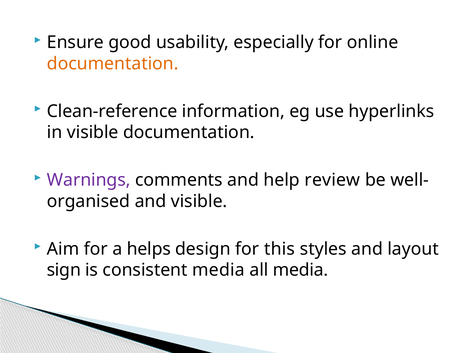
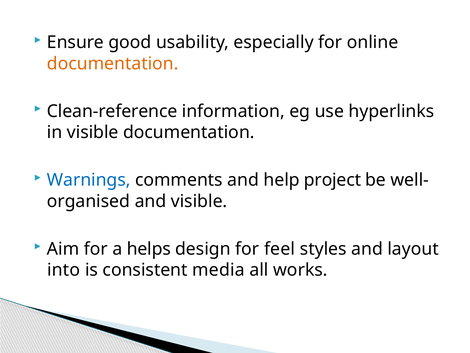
Warnings colour: purple -> blue (89, 180)
review: review -> project (333, 180)
this: this -> feel (280, 249)
sign: sign -> into (64, 270)
all media: media -> works (300, 270)
